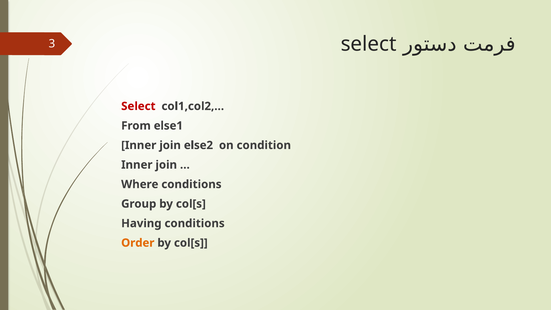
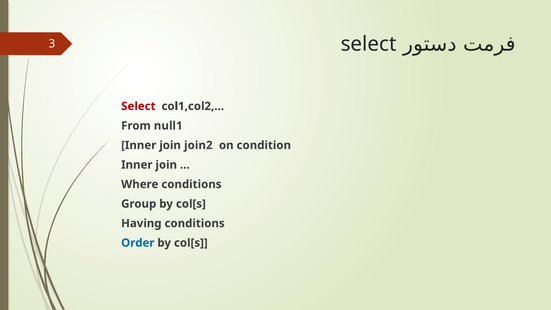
else1: else1 -> null1 (168, 126)
else2: else2 -> join2 (198, 145)
Order colour: orange -> blue (138, 243)
